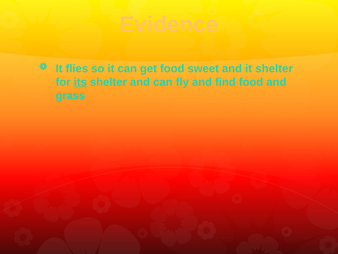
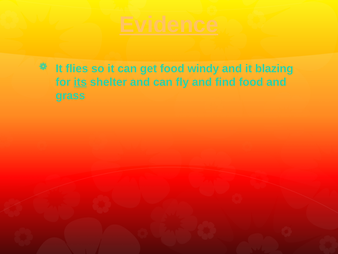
Evidence underline: none -> present (169, 25)
sweet: sweet -> windy (203, 68)
it shelter: shelter -> blazing (274, 68)
